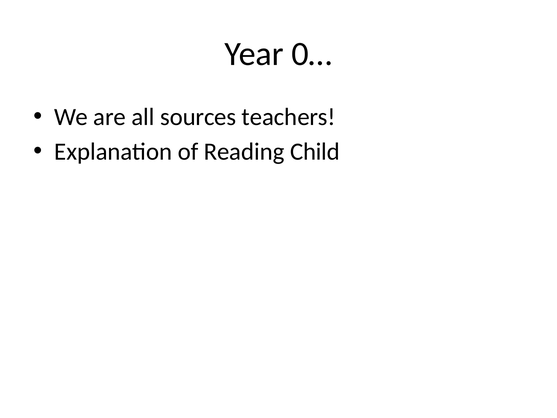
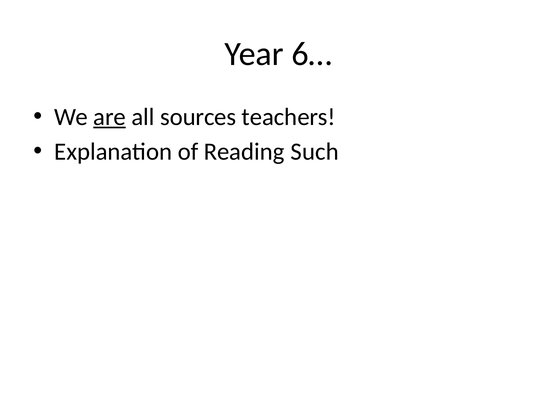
0…: 0… -> 6… (312, 54)
are underline: none -> present (110, 117)
Child: Child -> Such (315, 152)
